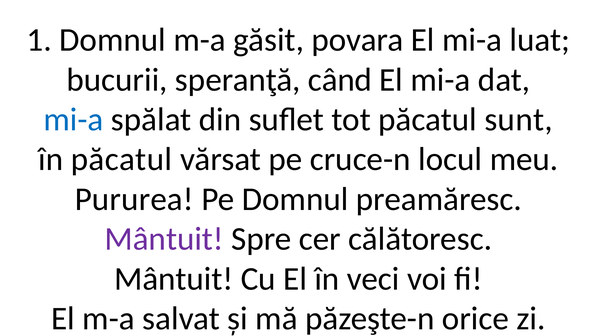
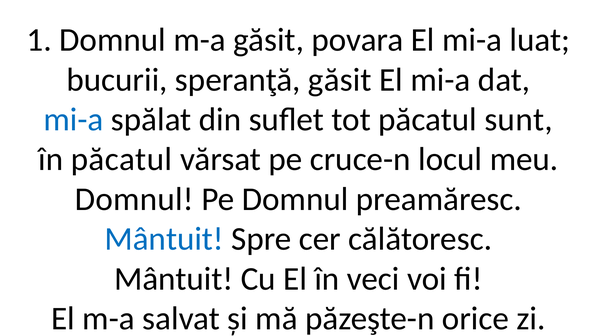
speranţă când: când -> găsit (340, 80)
Pururea: Pururea -> Domnul (134, 199)
Mântuit colour: purple -> blue (164, 239)
